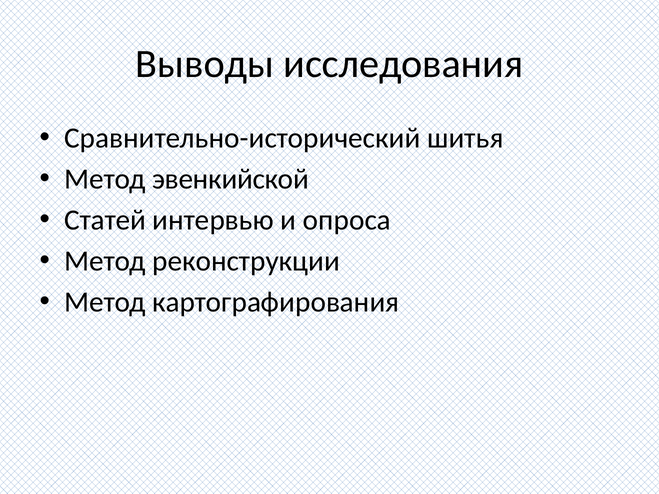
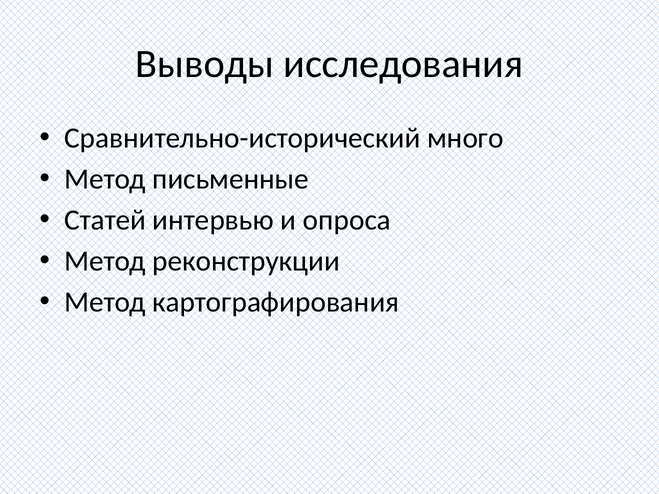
шитья: шитья -> много (465, 138)
эвенкийской: эвенкийской -> письменные (231, 179)
